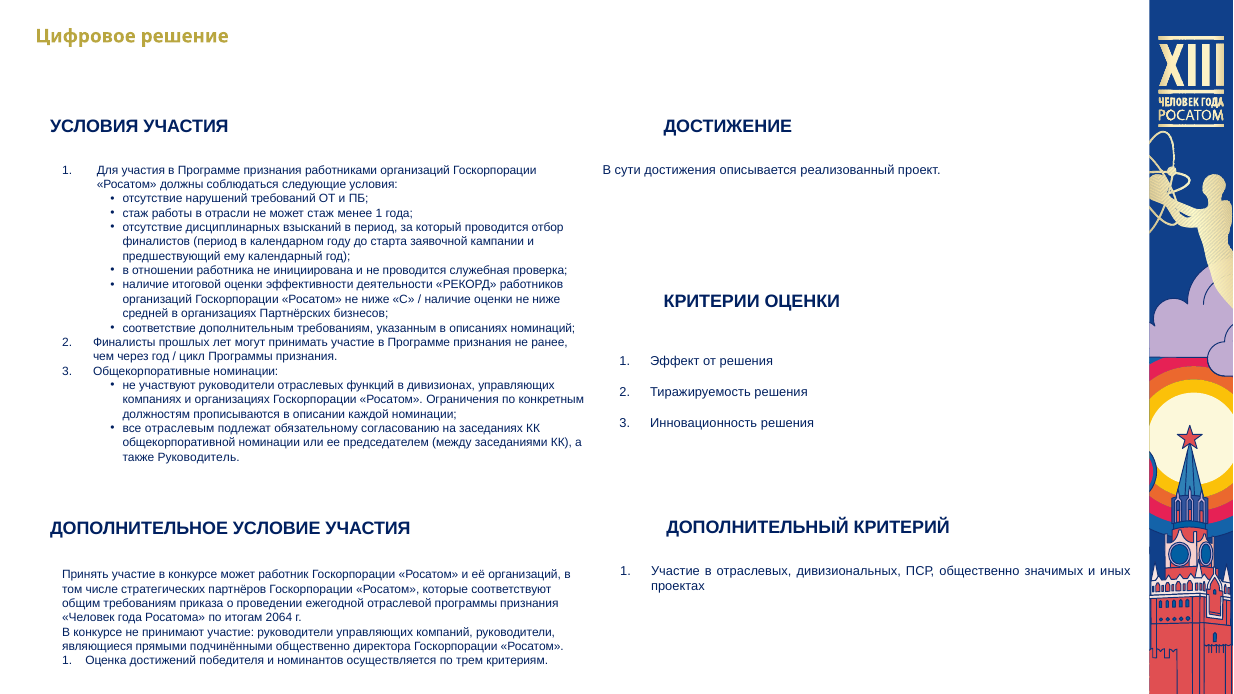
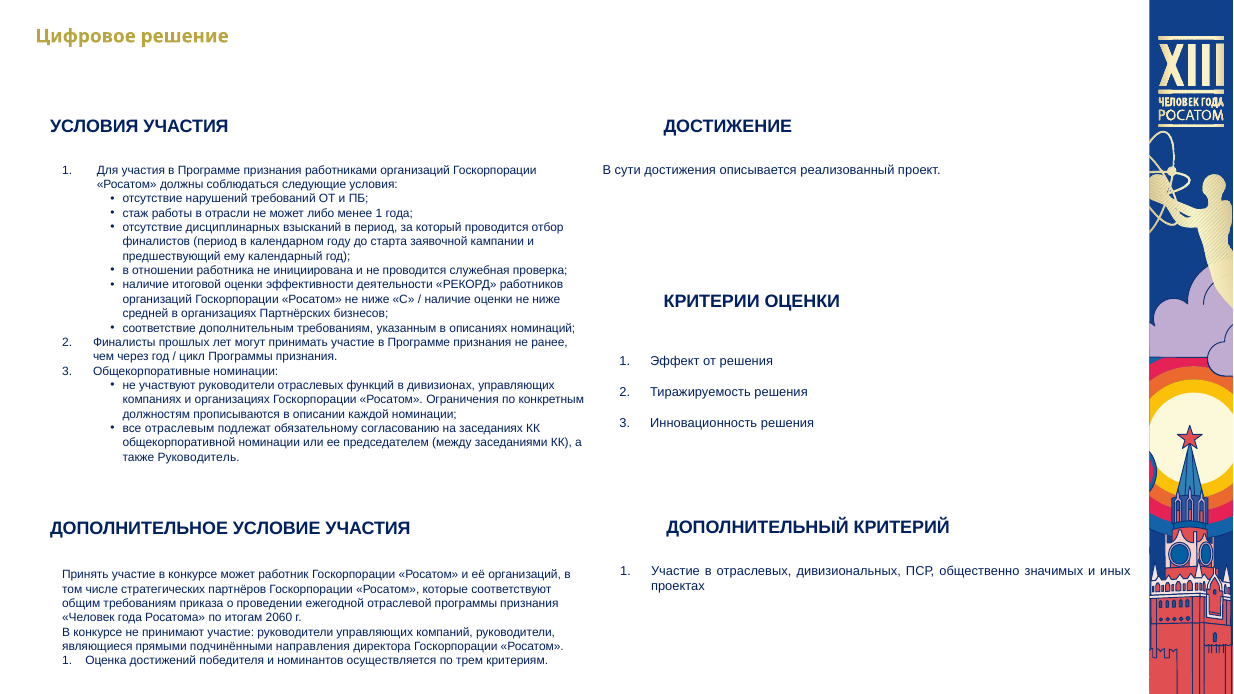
может стаж: стаж -> либо (321, 213)
2064: 2064 -> 2060 (279, 618)
подчинёнными общественно: общественно -> направления (313, 647)
